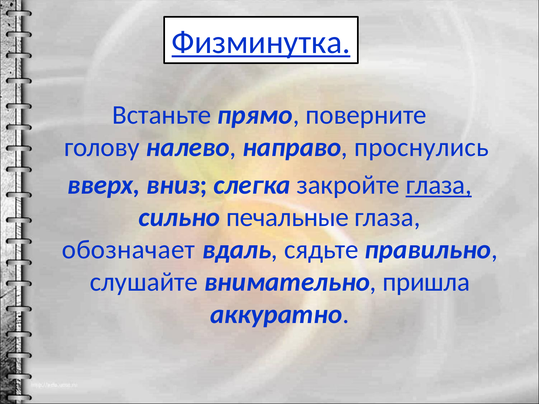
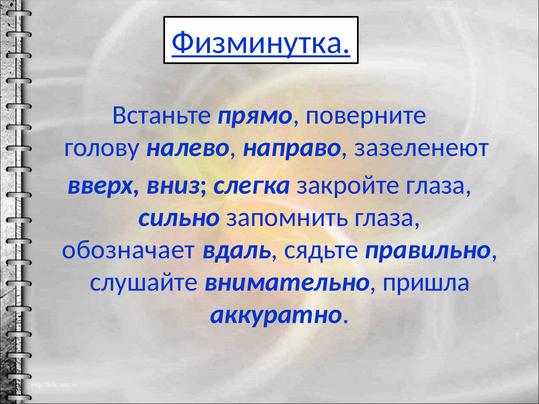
проснулись: проснулись -> зазеленеют (422, 147)
глаза underline: present -> none (439, 185)
печальные: печальные -> запомнить (287, 217)
